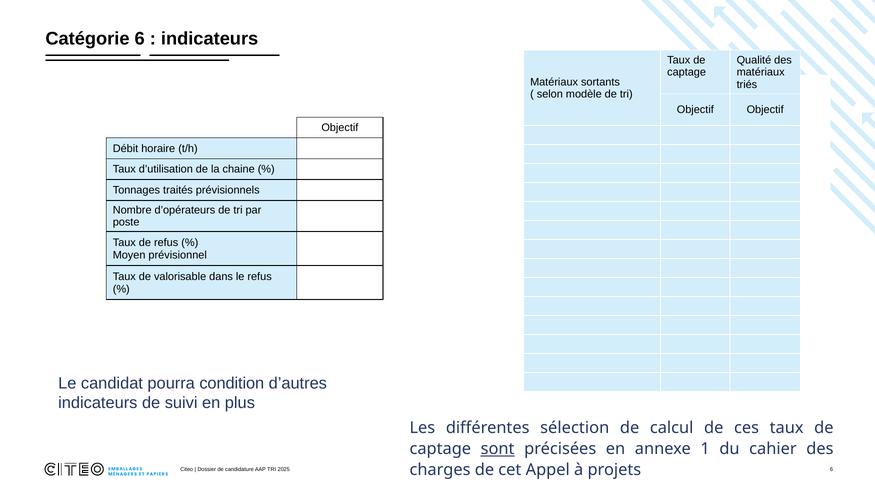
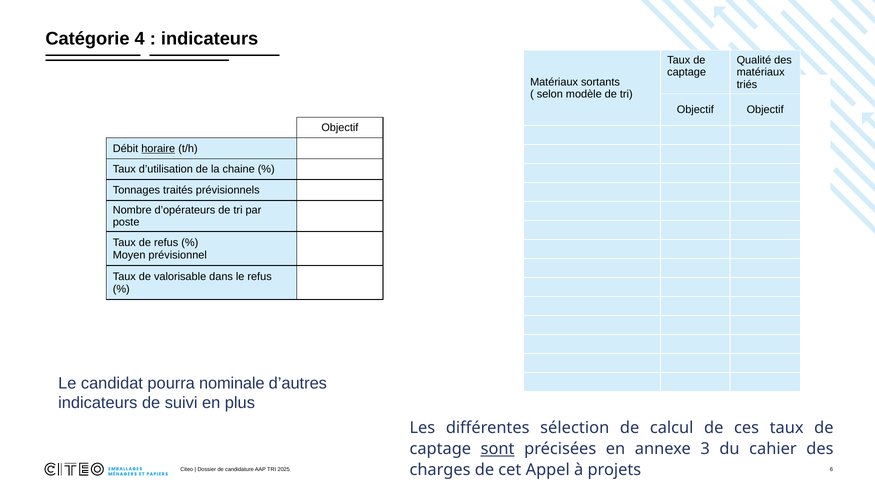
Catégorie 6: 6 -> 4 (140, 39)
horaire underline: none -> present (158, 148)
condition: condition -> nominale (232, 384)
1: 1 -> 3 (705, 449)
